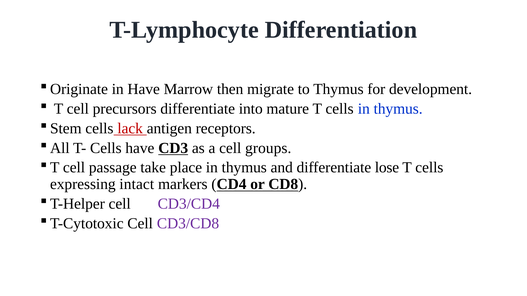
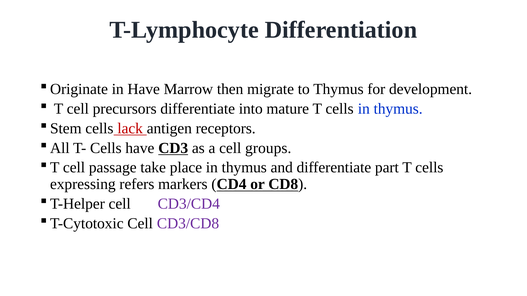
lose: lose -> part (387, 168)
intact: intact -> refers (137, 184)
